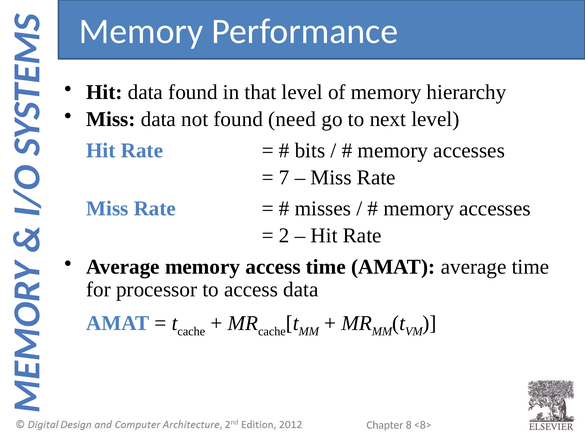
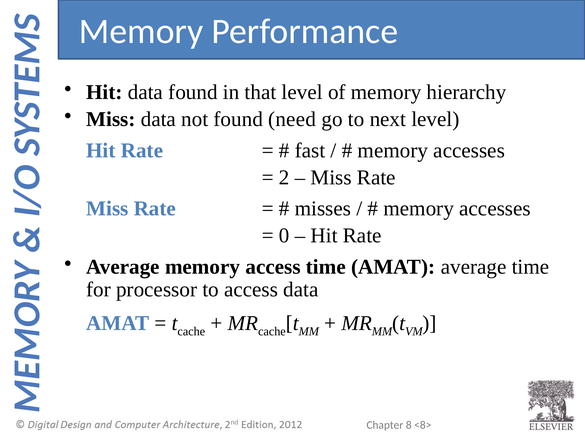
bits: bits -> fast (310, 150)
7: 7 -> 2 (284, 177)
2: 2 -> 0 (284, 236)
